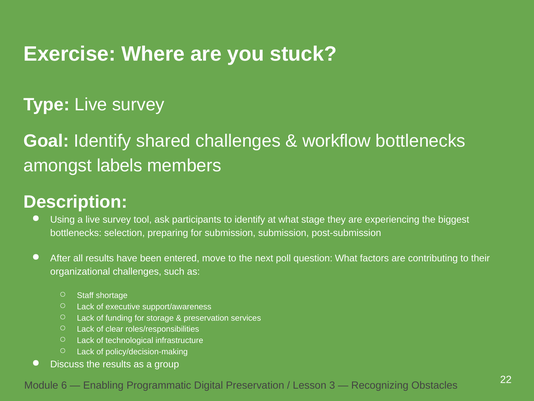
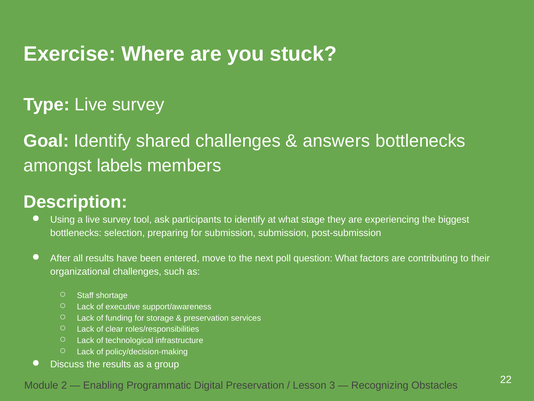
workflow: workflow -> answers (336, 141)
6: 6 -> 2 (64, 385)
